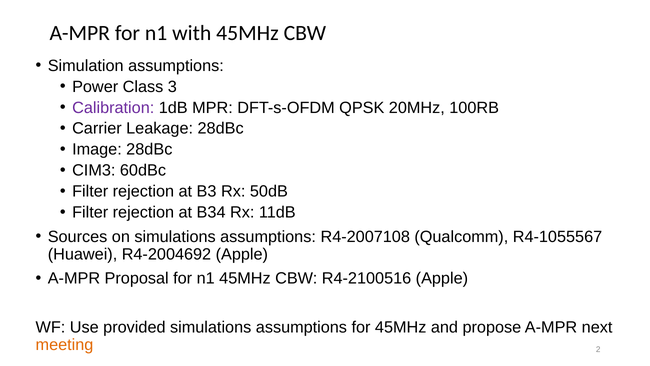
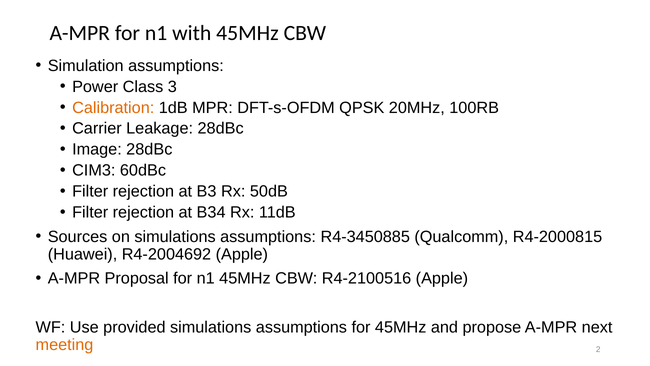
Calibration colour: purple -> orange (113, 108)
R4-2007108: R4-2007108 -> R4-3450885 (365, 236)
R4-1055567: R4-1055567 -> R4-2000815 (557, 236)
